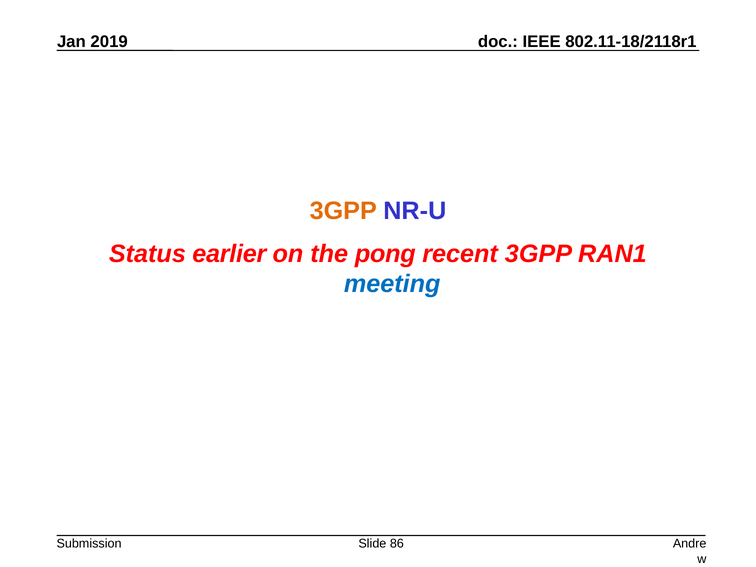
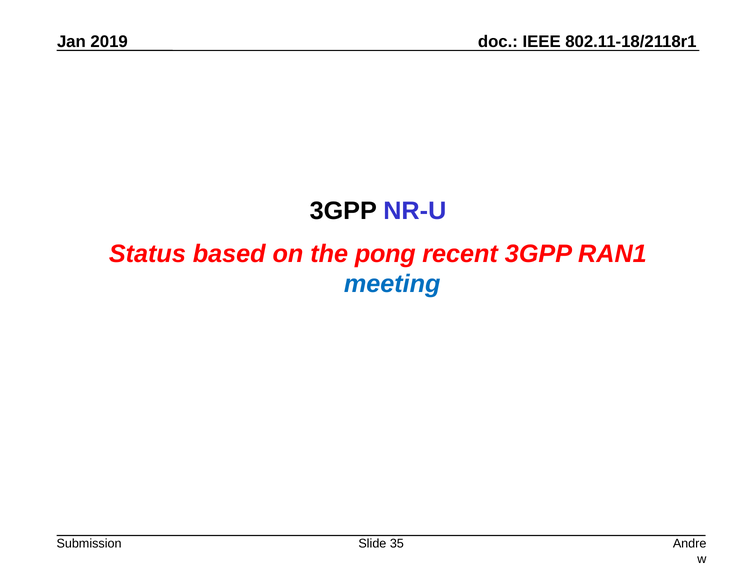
3GPP colour: orange -> black (343, 211)
earlier: earlier -> based (229, 254)
86: 86 -> 35 (397, 544)
